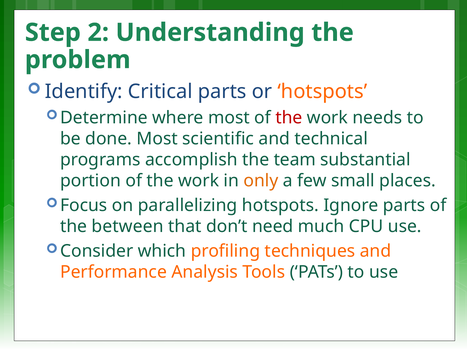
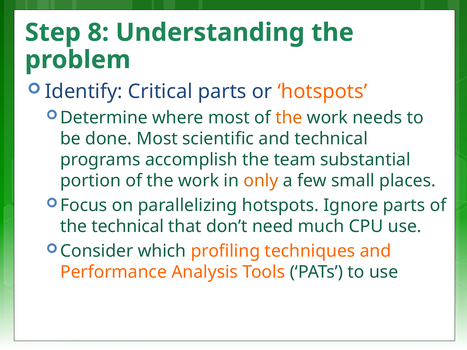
2: 2 -> 8 (98, 33)
the colour: red -> orange (289, 118)
the between: between -> technical (128, 227)
